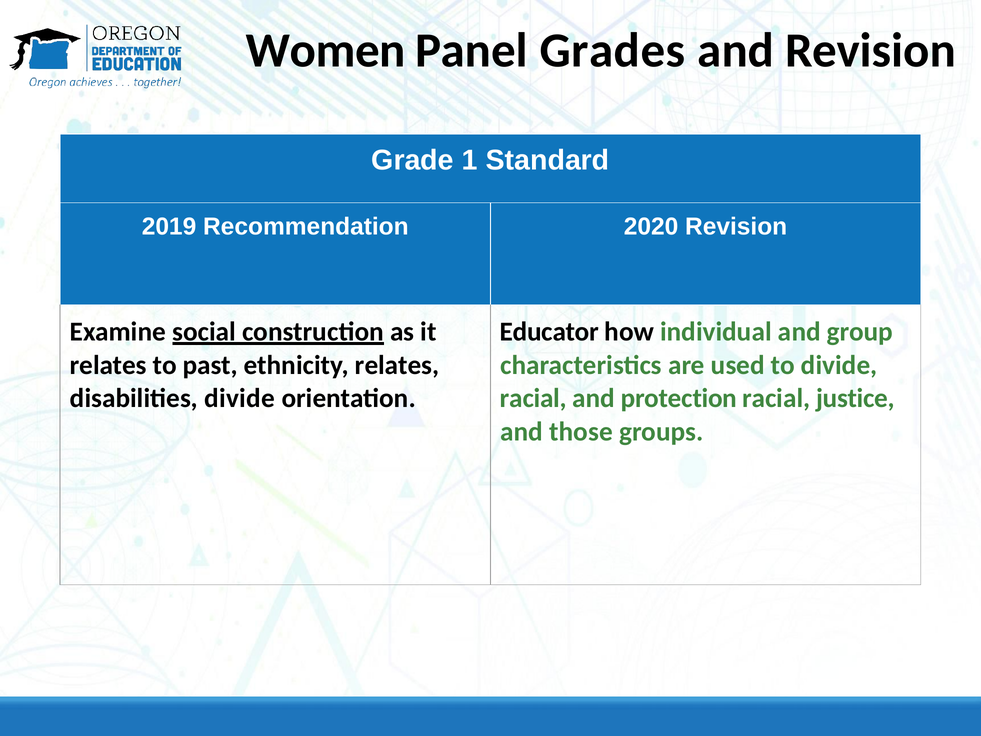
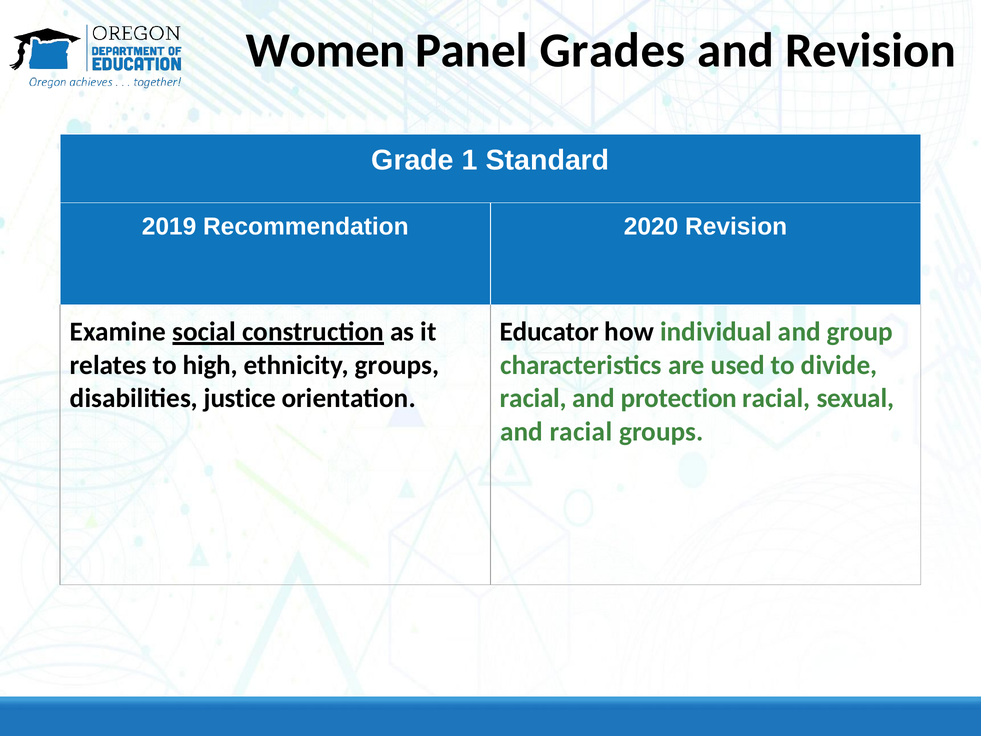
past: past -> high (210, 365)
ethnicity relates: relates -> groups (397, 365)
disabilities divide: divide -> justice (240, 398)
justice: justice -> sexual (855, 398)
and those: those -> racial (581, 432)
